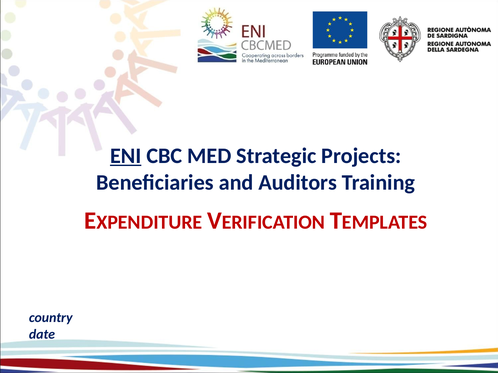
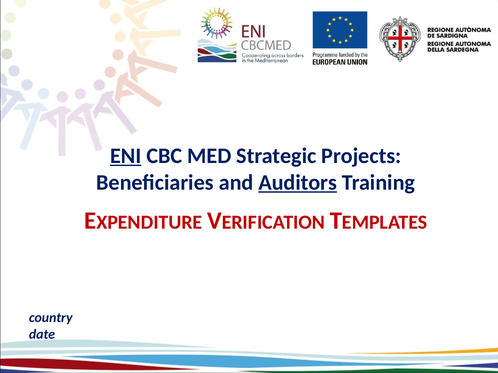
Auditors underline: none -> present (298, 183)
